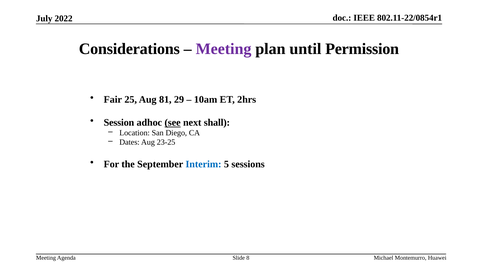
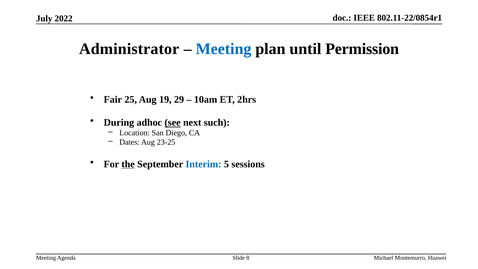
Considerations: Considerations -> Administrator (129, 49)
Meeting colour: purple -> blue (224, 49)
81: 81 -> 19 (165, 99)
Session: Session -> During (119, 123)
shall: shall -> such (217, 123)
the underline: none -> present (128, 164)
